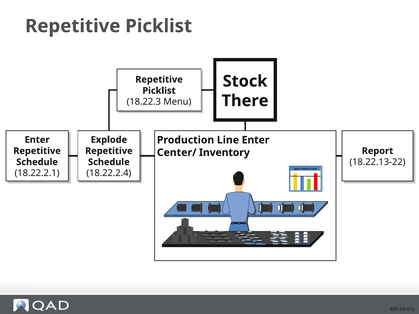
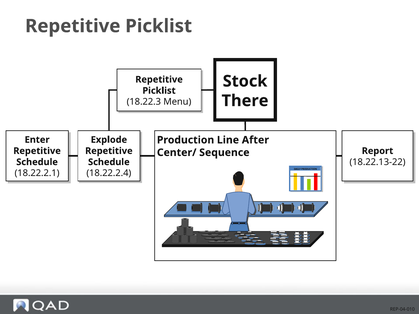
Line Enter: Enter -> After (255, 140)
Inventory: Inventory -> Sequence (224, 153)
